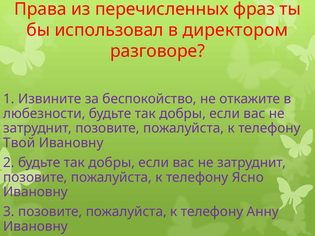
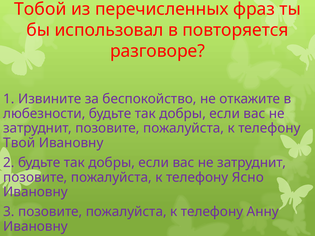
Права: Права -> Тобой (40, 9)
директором: директором -> повторяется (235, 30)
